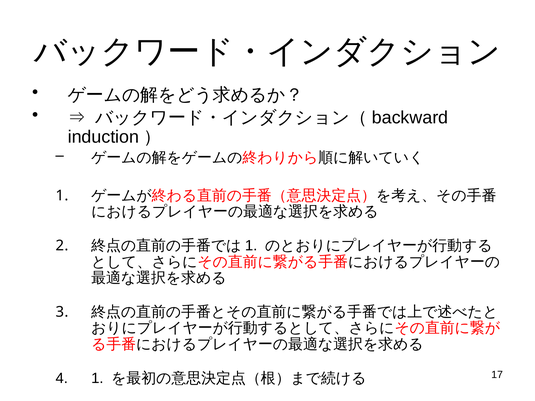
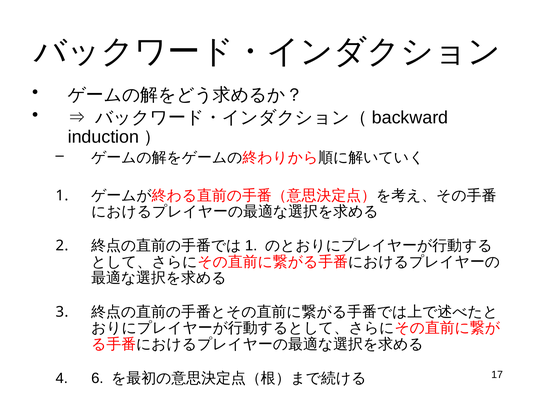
1: 1 -> 6 (97, 379)
